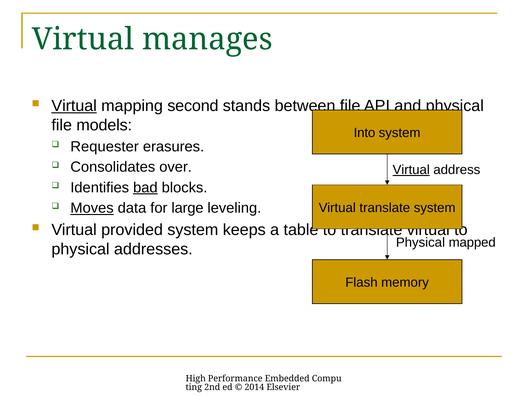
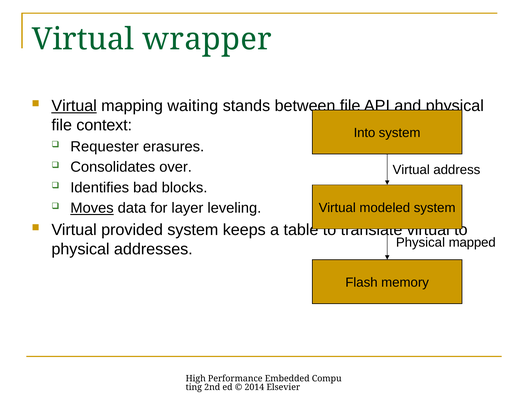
manages: manages -> wrapper (207, 39)
second: second -> waiting (193, 106)
models: models -> context (104, 125)
Virtual underline: present -> none (411, 170)
bad underline: present -> none (145, 188)
Virtual translate: translate -> modeled (385, 208)
large: large -> layer (187, 208)
